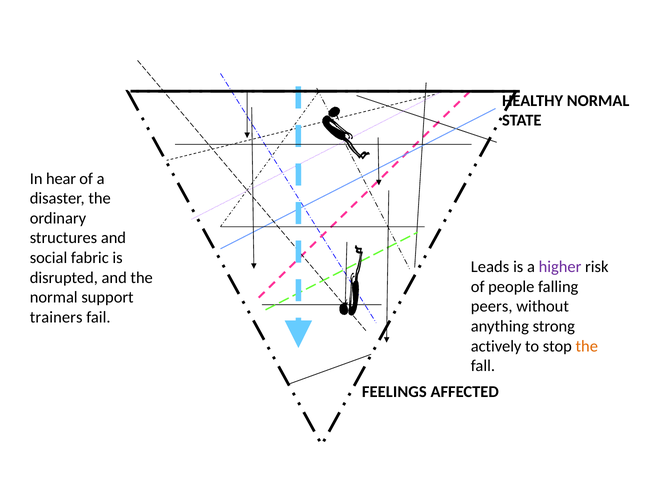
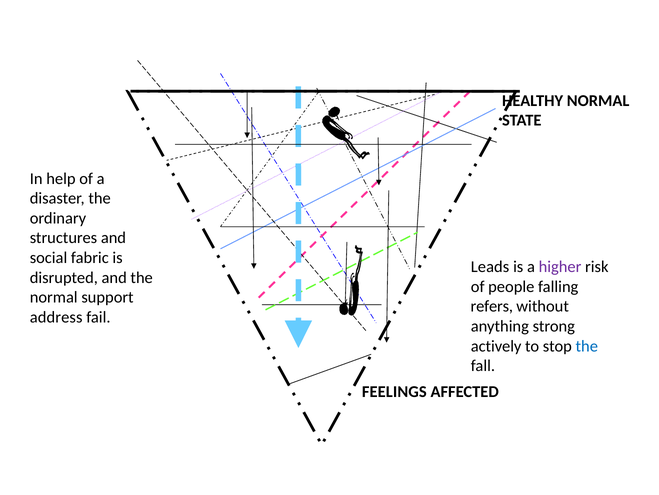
hear: hear -> help (61, 178)
peers: peers -> refers (492, 306)
trainers: trainers -> address (56, 317)
the colour: orange -> blue (587, 346)
